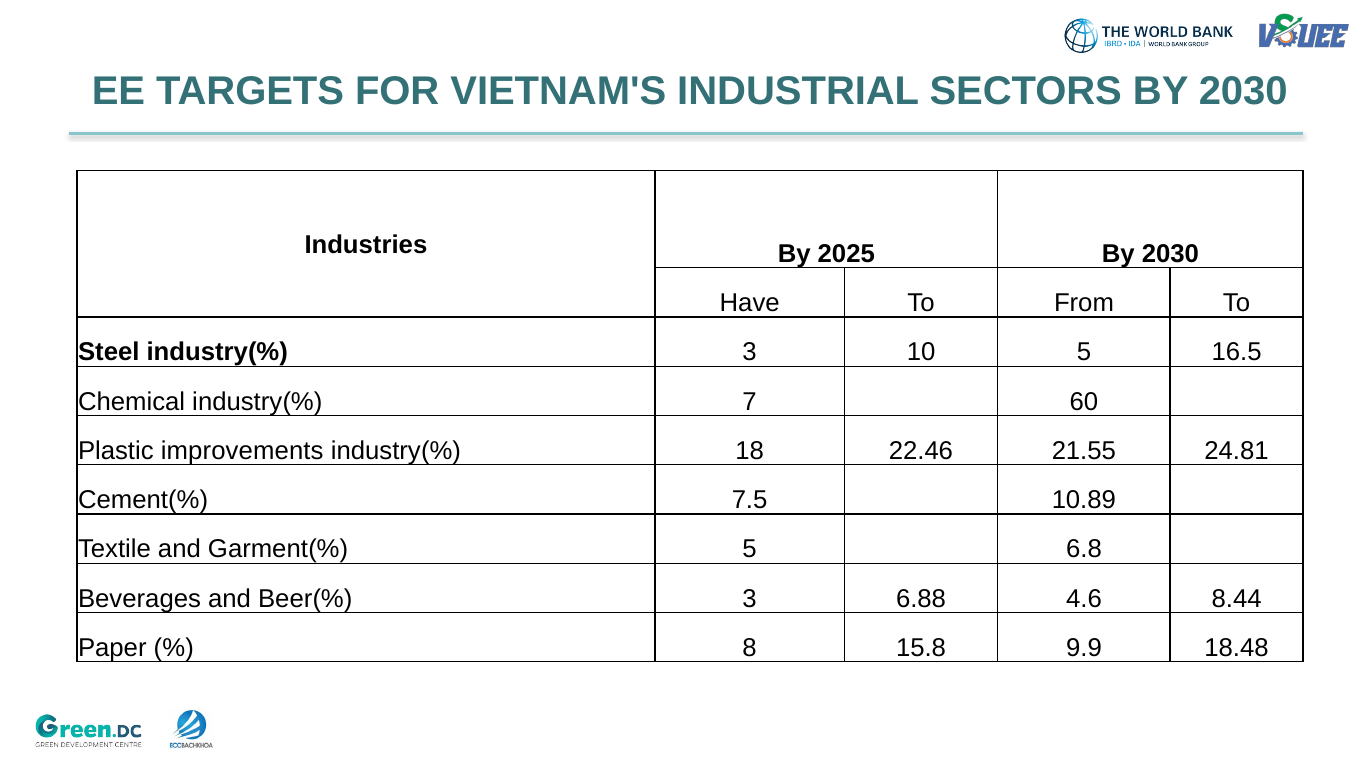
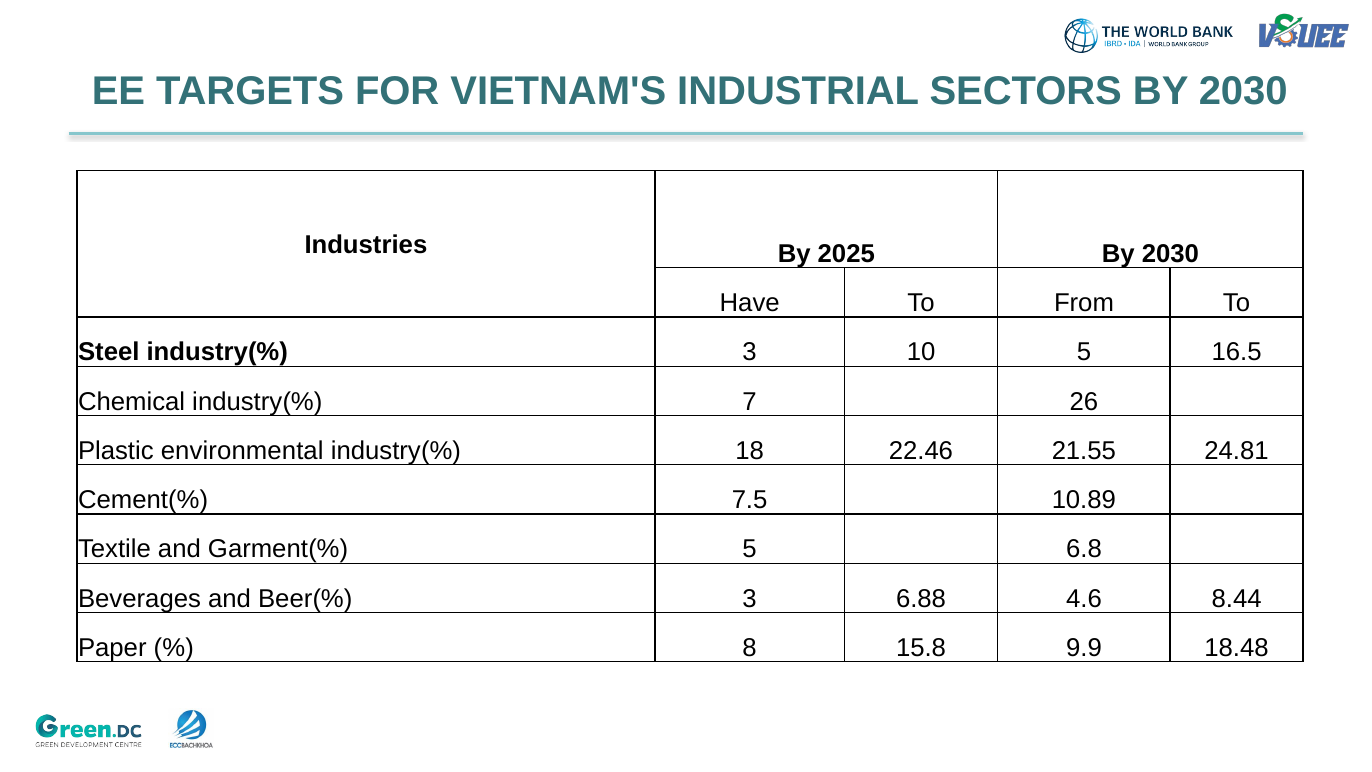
60: 60 -> 26 (1084, 401)
improvements: improvements -> environmental (242, 451)
